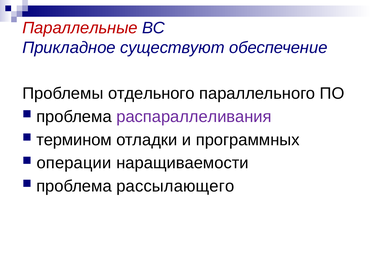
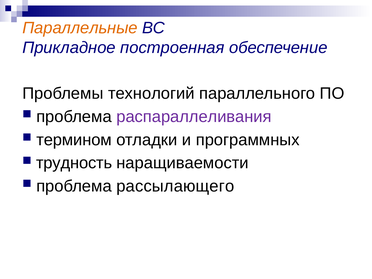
Параллельные colour: red -> orange (80, 28)
существуют: существуют -> построенная (172, 48)
отдельного: отдельного -> технологий (151, 94)
операции: операции -> трудность (74, 163)
